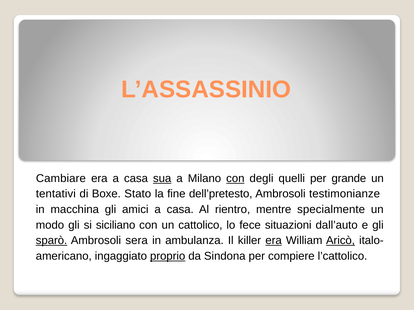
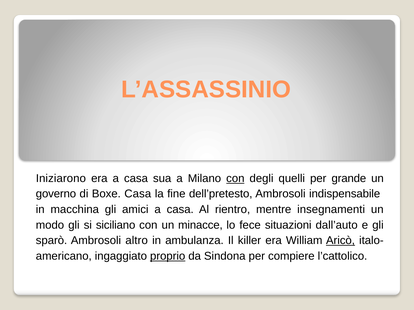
Cambiare: Cambiare -> Iniziarono (61, 179)
sua underline: present -> none (162, 179)
tentativi: tentativi -> governo (56, 194)
Boxe Stato: Stato -> Casa (138, 194)
testimonianze: testimonianze -> indispensabile (345, 194)
specialmente: specialmente -> insegnamenti (331, 210)
cattolico: cattolico -> minacce (200, 225)
sparò underline: present -> none (52, 241)
sera: sera -> altro (137, 241)
era underline: present -> none (274, 241)
